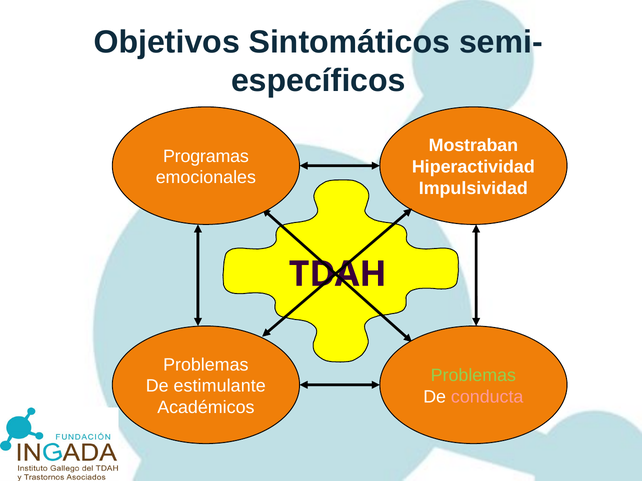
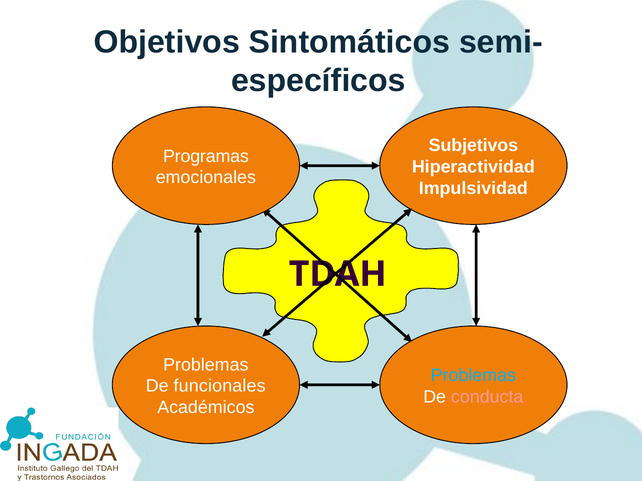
Mostraban: Mostraban -> Subjetivos (473, 146)
Problemas colour: light green -> light blue (473, 376)
estimulante: estimulante -> funcionales (220, 386)
